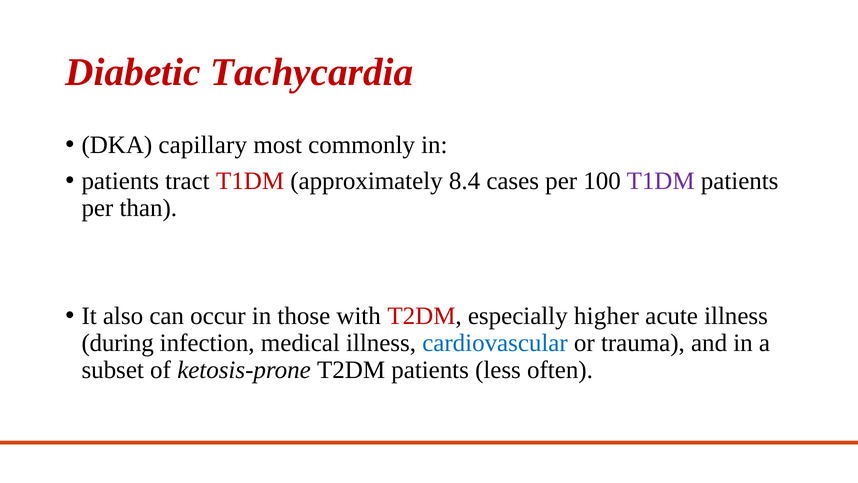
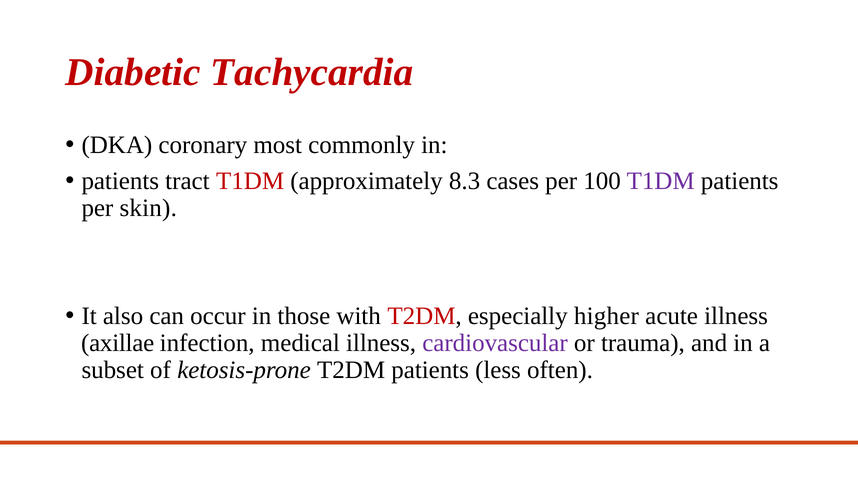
capillary: capillary -> coronary (203, 145)
8.4: 8.4 -> 8.3 (465, 181)
than: than -> skin (148, 208)
during: during -> axillae (118, 343)
cardiovascular colour: blue -> purple (495, 343)
